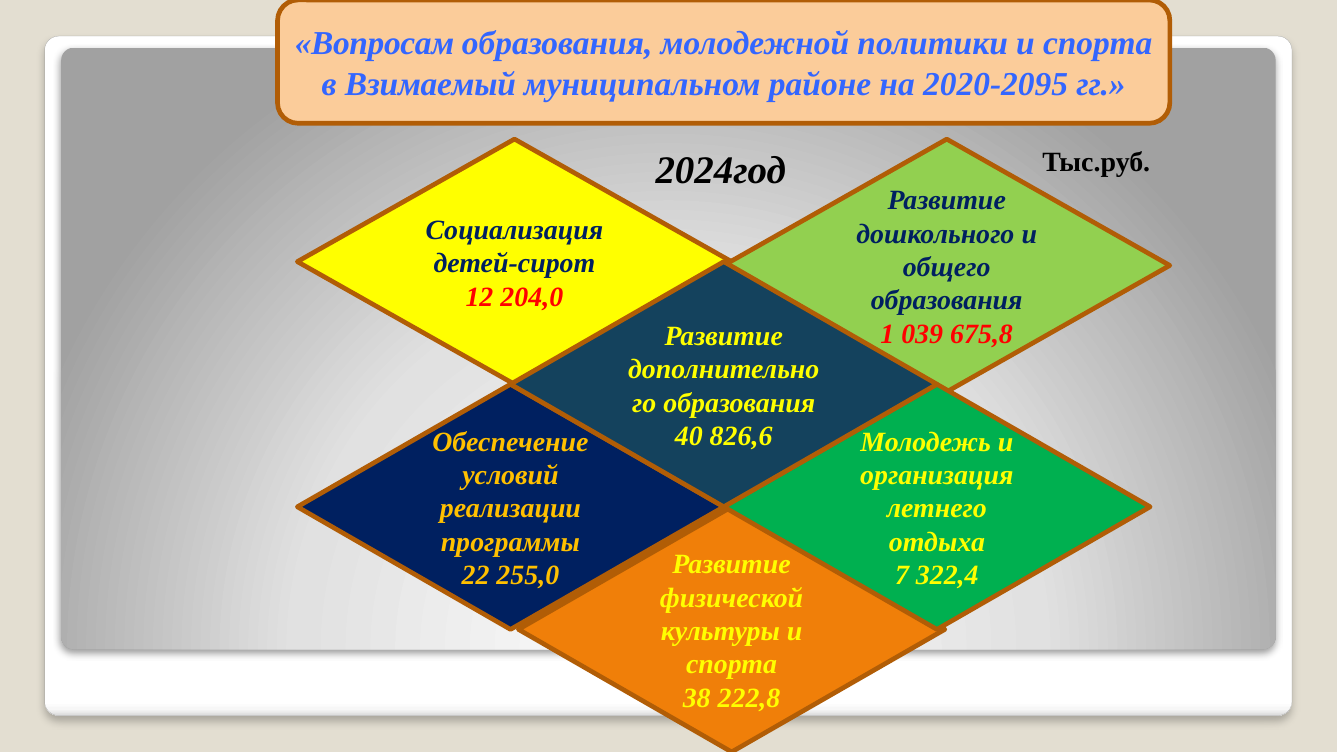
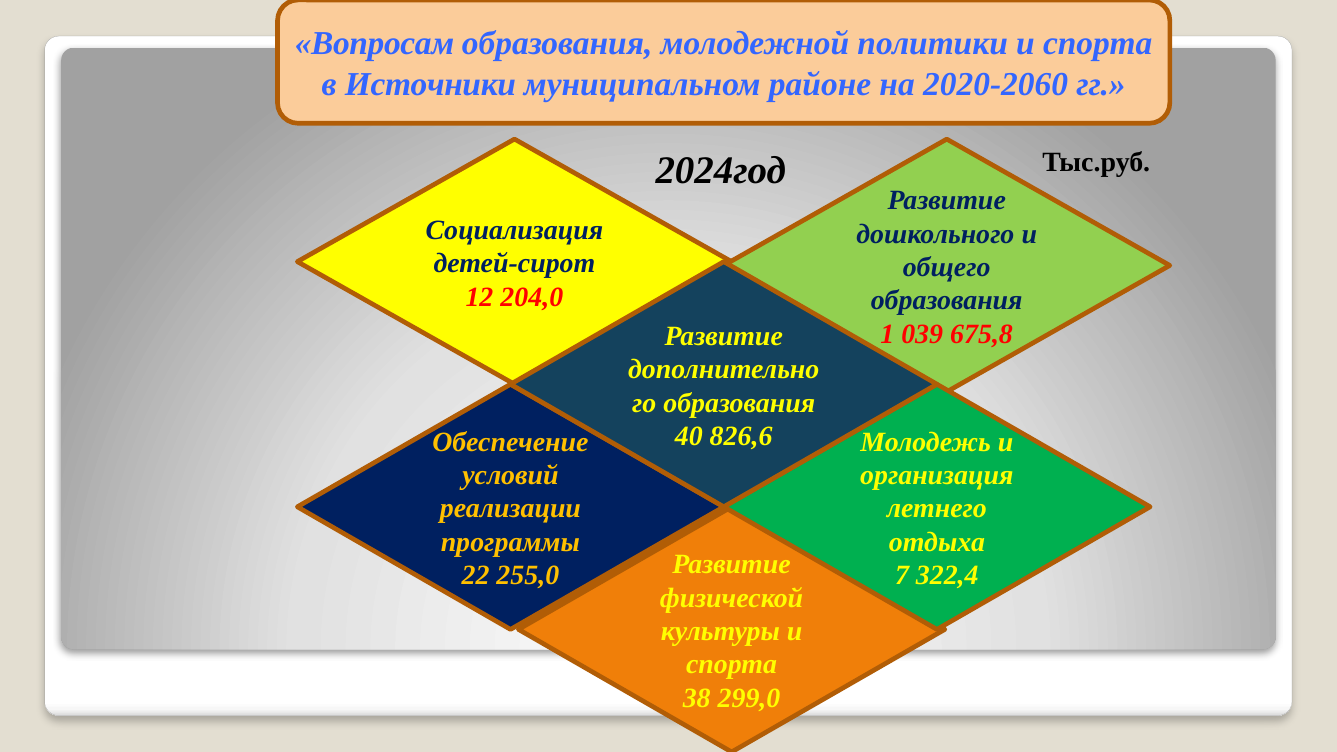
Взимаемый: Взимаемый -> Источники (430, 84)
2020-2095: 2020-2095 -> 2020-2060 (996, 84)
222,8: 222,8 -> 299,0 (749, 698)
